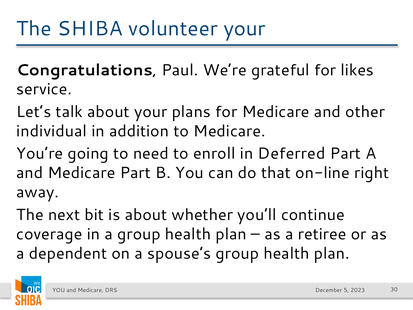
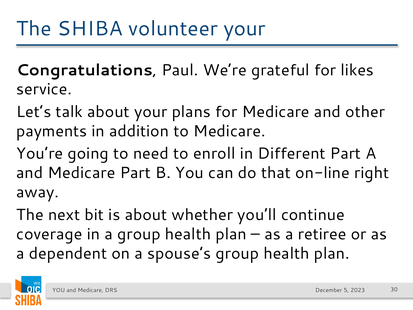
individual: individual -> payments (52, 131)
Deferred: Deferred -> Different (292, 154)
